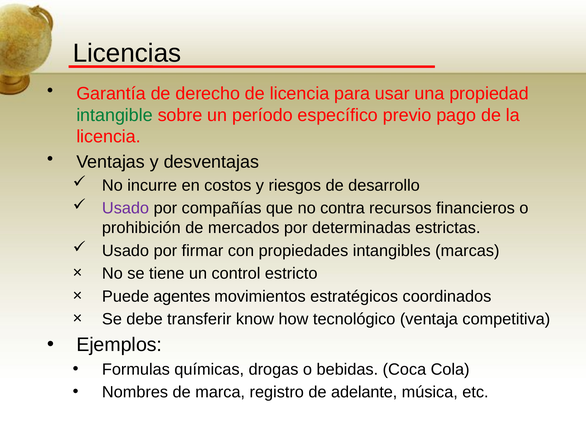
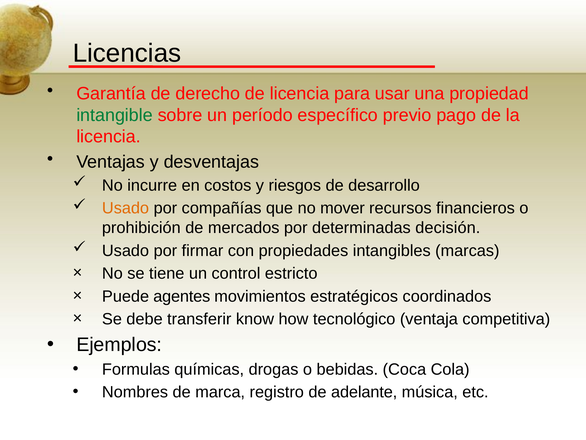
Usado colour: purple -> orange (126, 208)
contra: contra -> mover (343, 208)
estrictas: estrictas -> decisión (448, 228)
